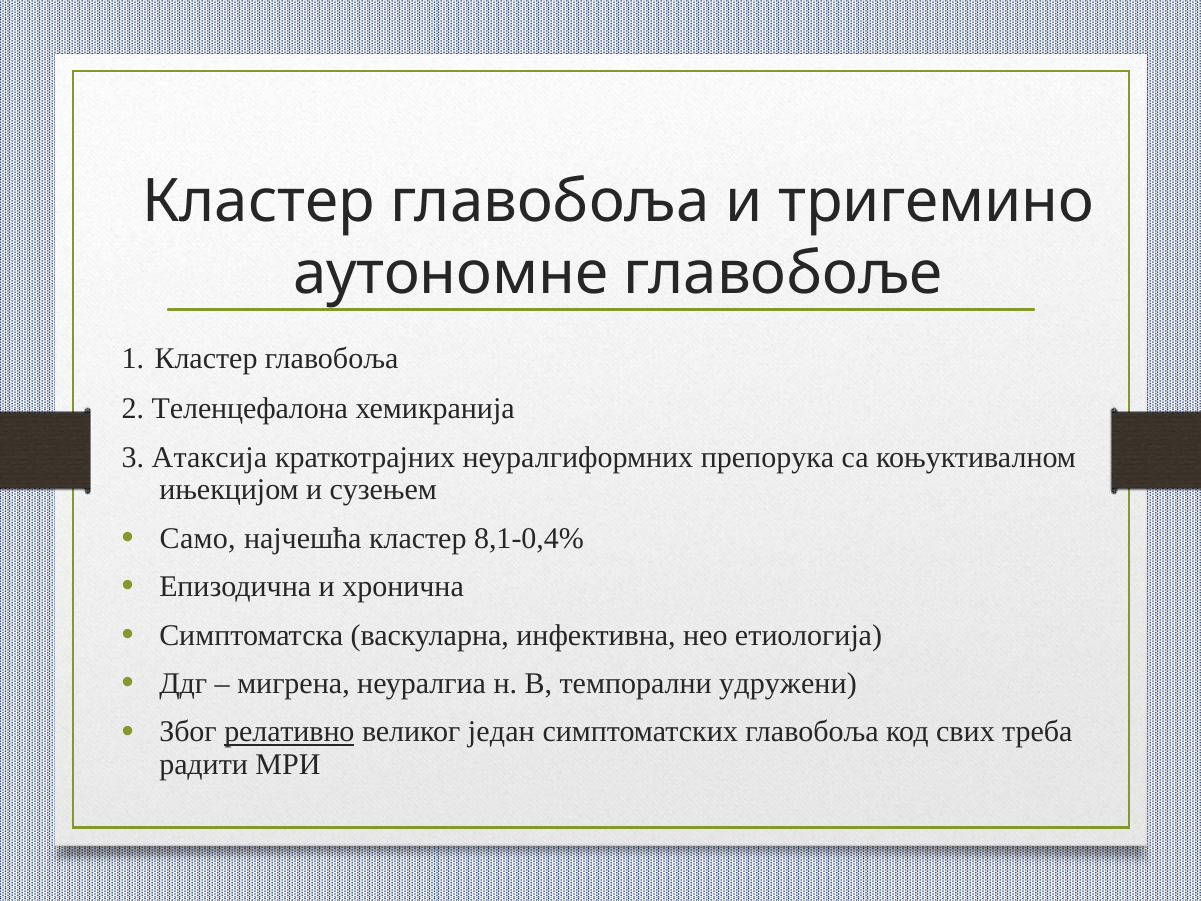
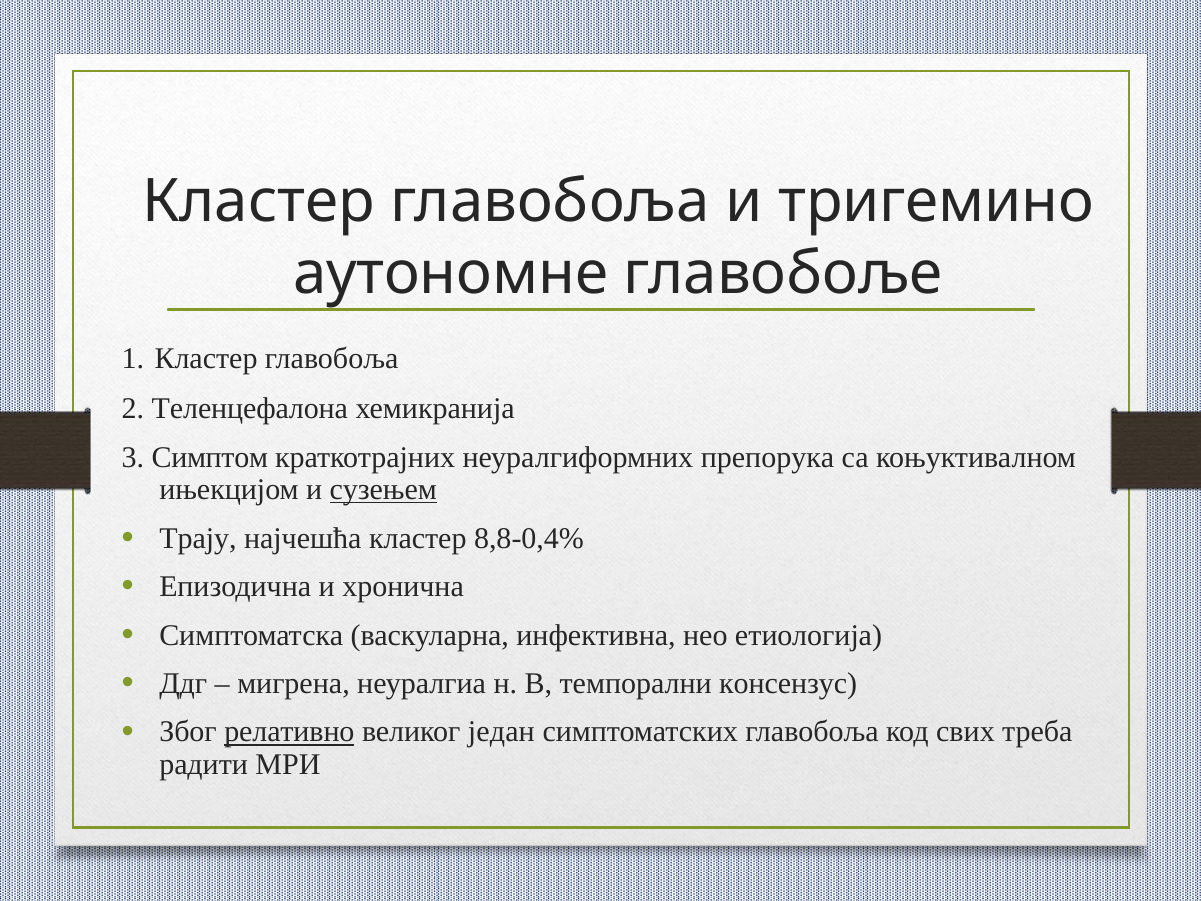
Атаксија: Атаксија -> Симптом (210, 457)
сузењем underline: none -> present (383, 490)
Само: Само -> Трају (198, 538)
8,1-0,4%: 8,1-0,4% -> 8,8-0,4% (529, 538)
удружени: удружени -> консензус (788, 683)
